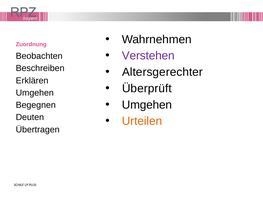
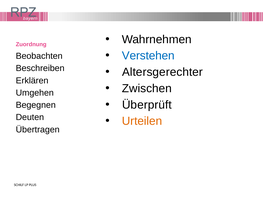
Verstehen colour: purple -> blue (148, 56)
Überprüft: Überprüft -> Zwischen (147, 89)
Umgehen: Umgehen -> Überprüft (147, 105)
